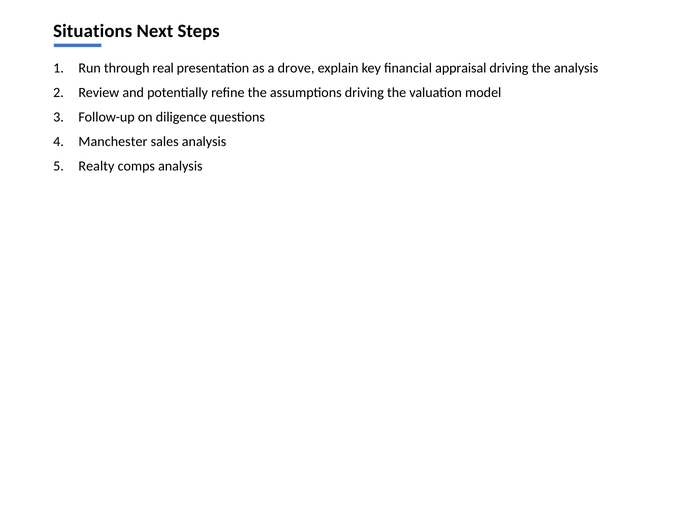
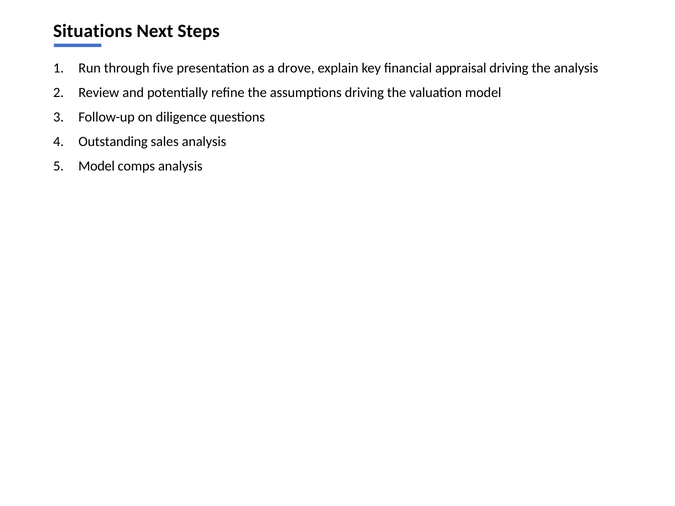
real: real -> five (163, 68)
Manchester: Manchester -> Outstanding (113, 142)
Realty: Realty -> Model (97, 166)
